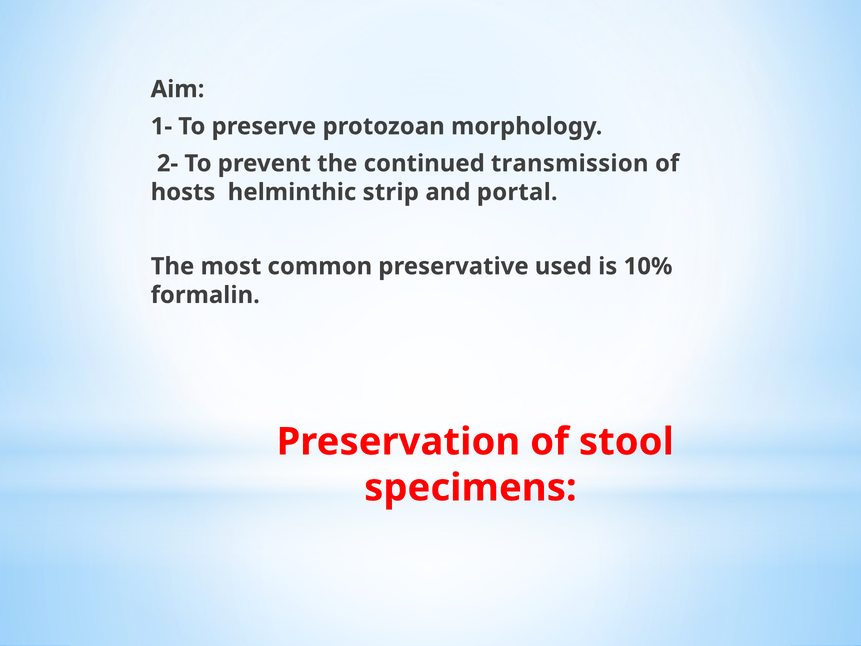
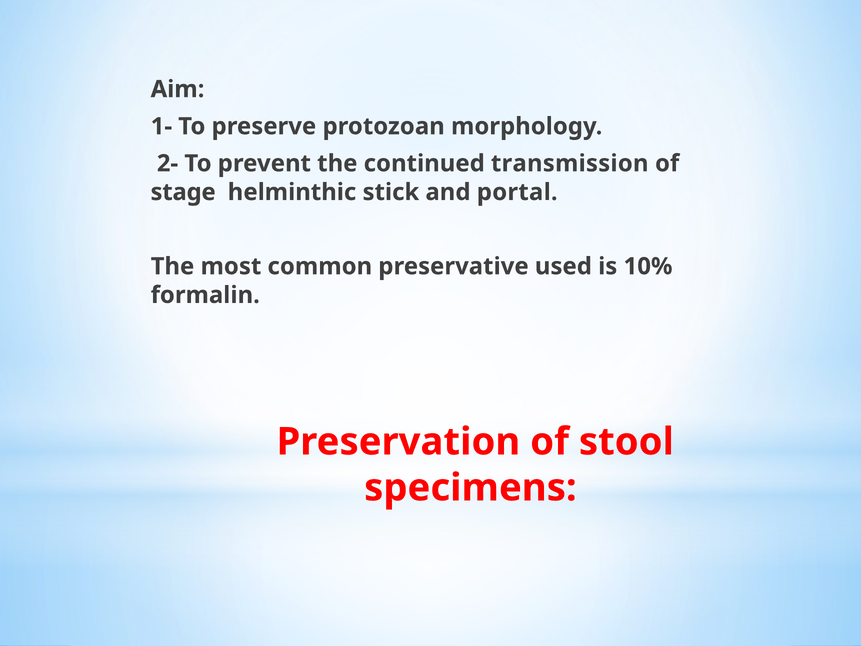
hosts: hosts -> stage (183, 192)
strip: strip -> stick (391, 192)
